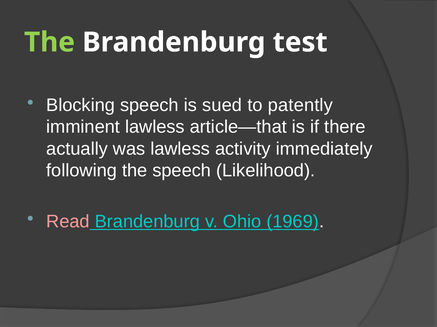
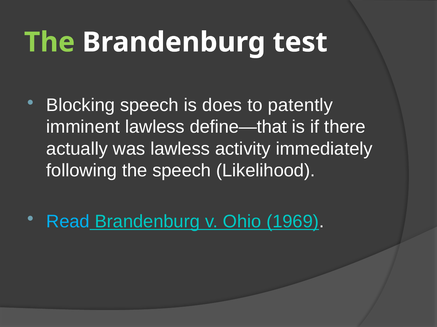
sued: sued -> does (222, 105)
article—that: article—that -> define—that (238, 127)
Read colour: pink -> light blue (68, 222)
